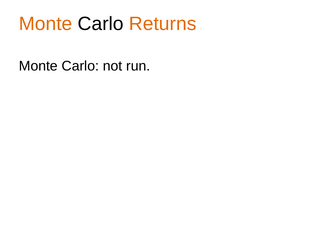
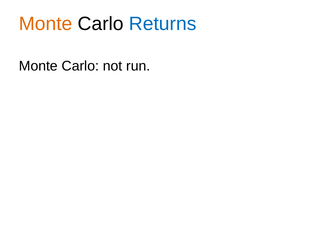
Returns colour: orange -> blue (163, 24)
